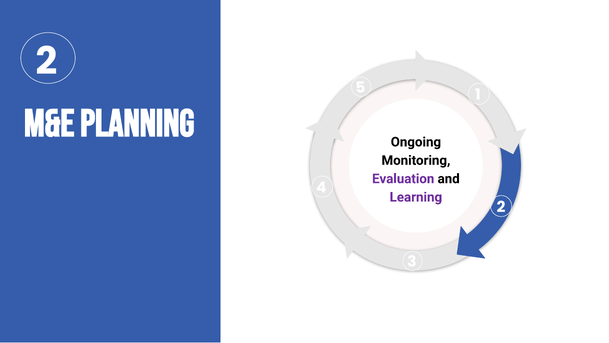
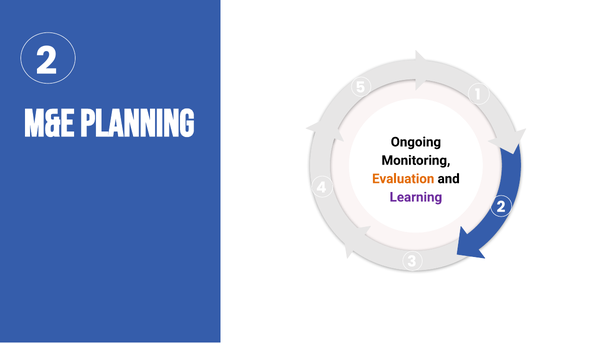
Evaluation colour: purple -> orange (403, 179)
